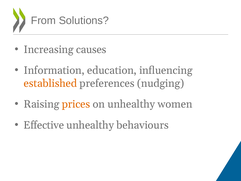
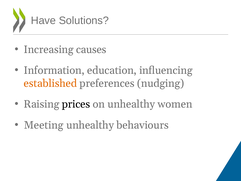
From: From -> Have (43, 20)
prices colour: orange -> black (76, 104)
Effective: Effective -> Meeting (44, 125)
